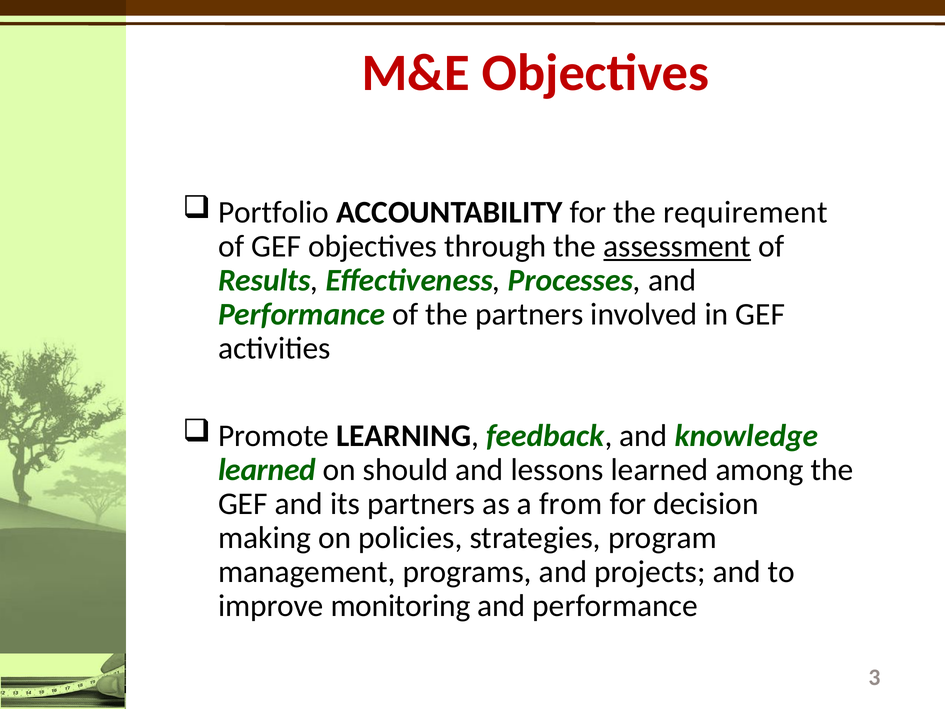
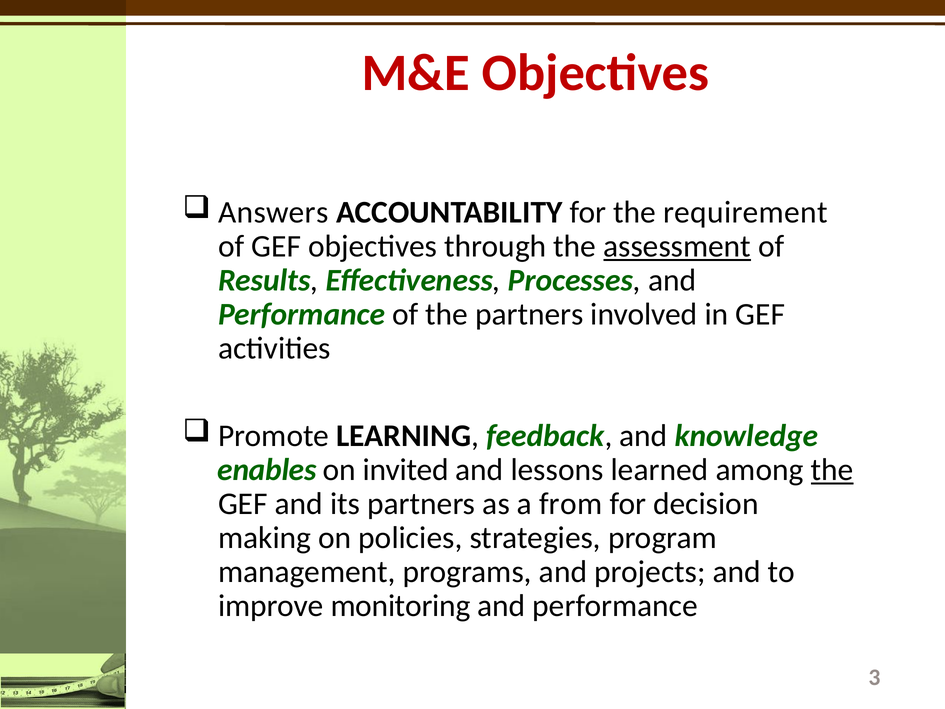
Portfolio: Portfolio -> Answers (273, 212)
learned: learned -> enables (267, 470)
should: should -> invited (406, 470)
the underline: none -> present (832, 470)
